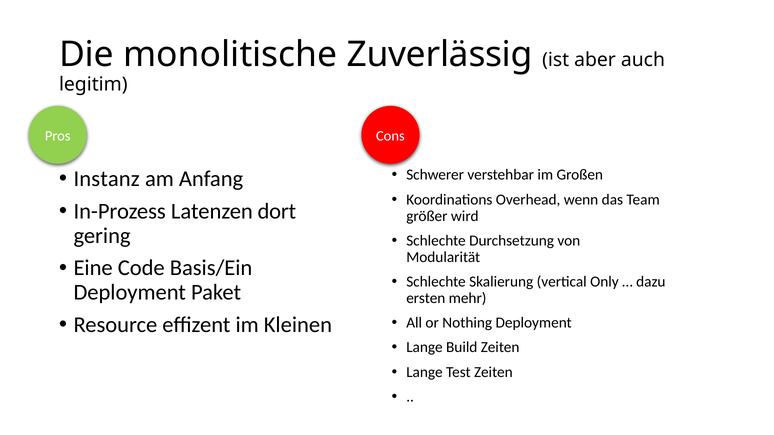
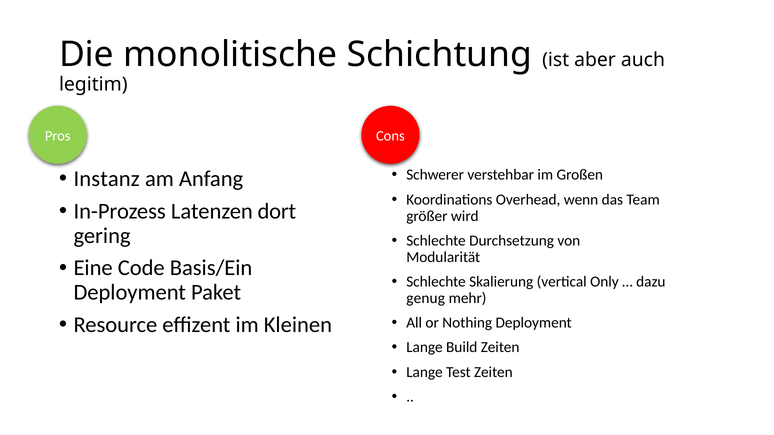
Zuverlässig: Zuverlässig -> Schichtung (439, 55)
ersten: ersten -> genug (426, 299)
